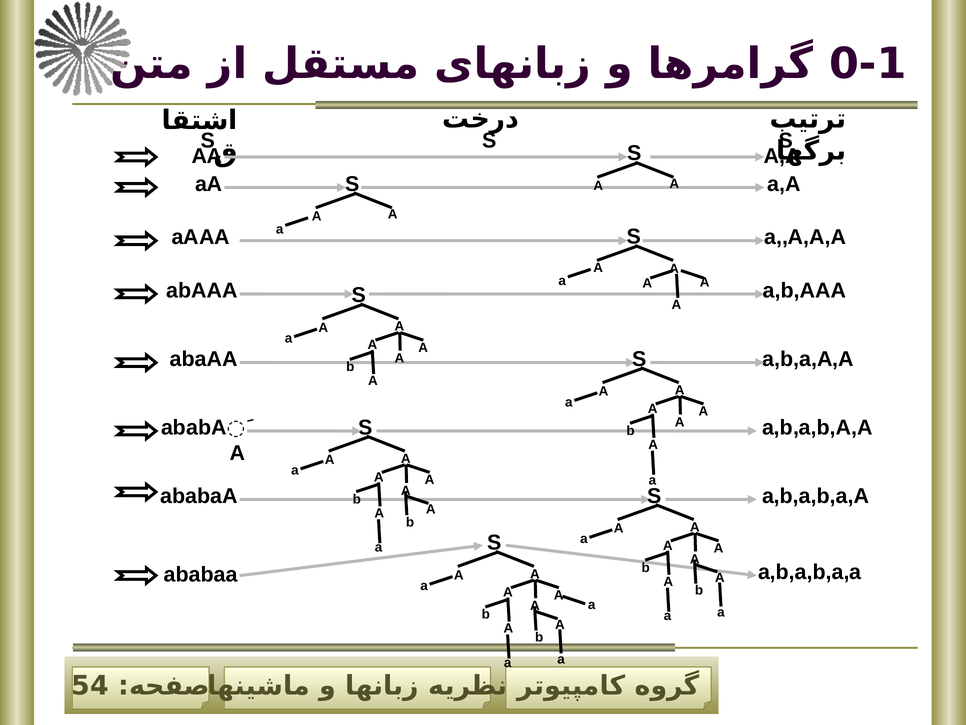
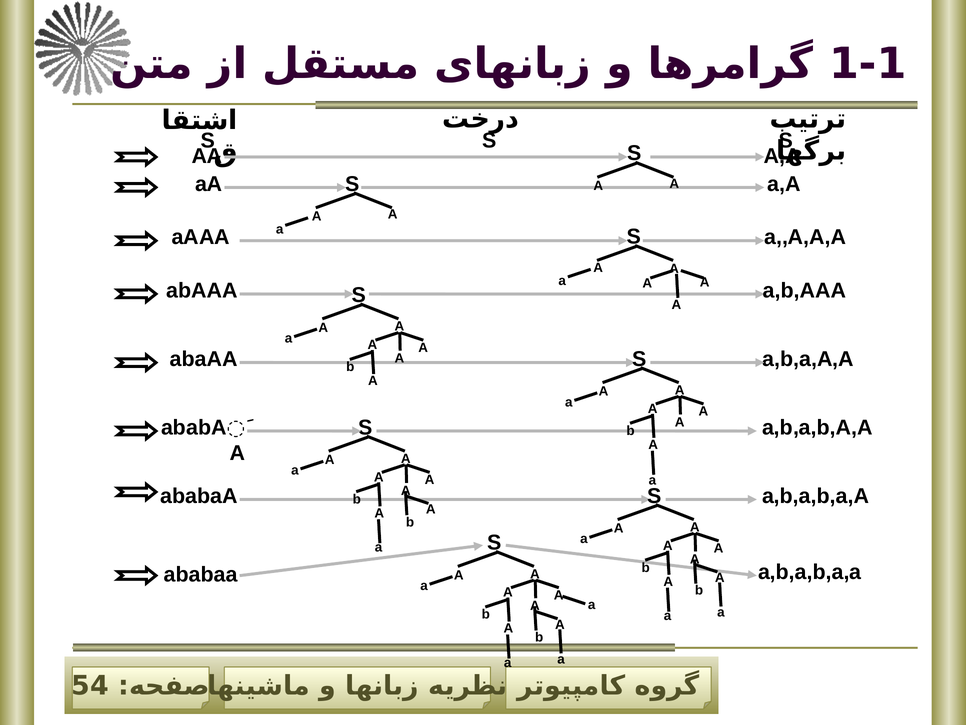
0-1: 0-1 -> 1-1 (868, 64)
